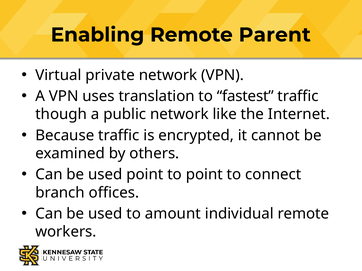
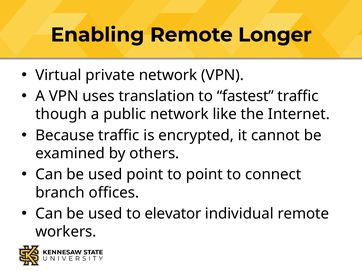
Parent: Parent -> Longer (275, 35)
amount: amount -> elevator (173, 214)
